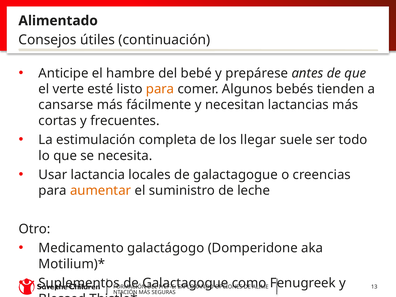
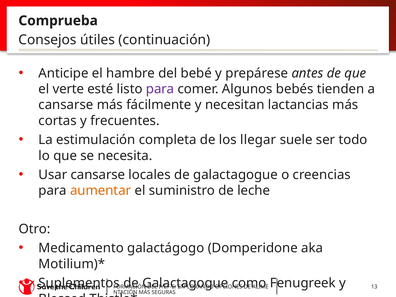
Alimentado: Alimentado -> Comprueba (58, 21)
para colour: orange -> purple (160, 89)
Usar lactancia: lactancia -> cansarse (98, 175)
